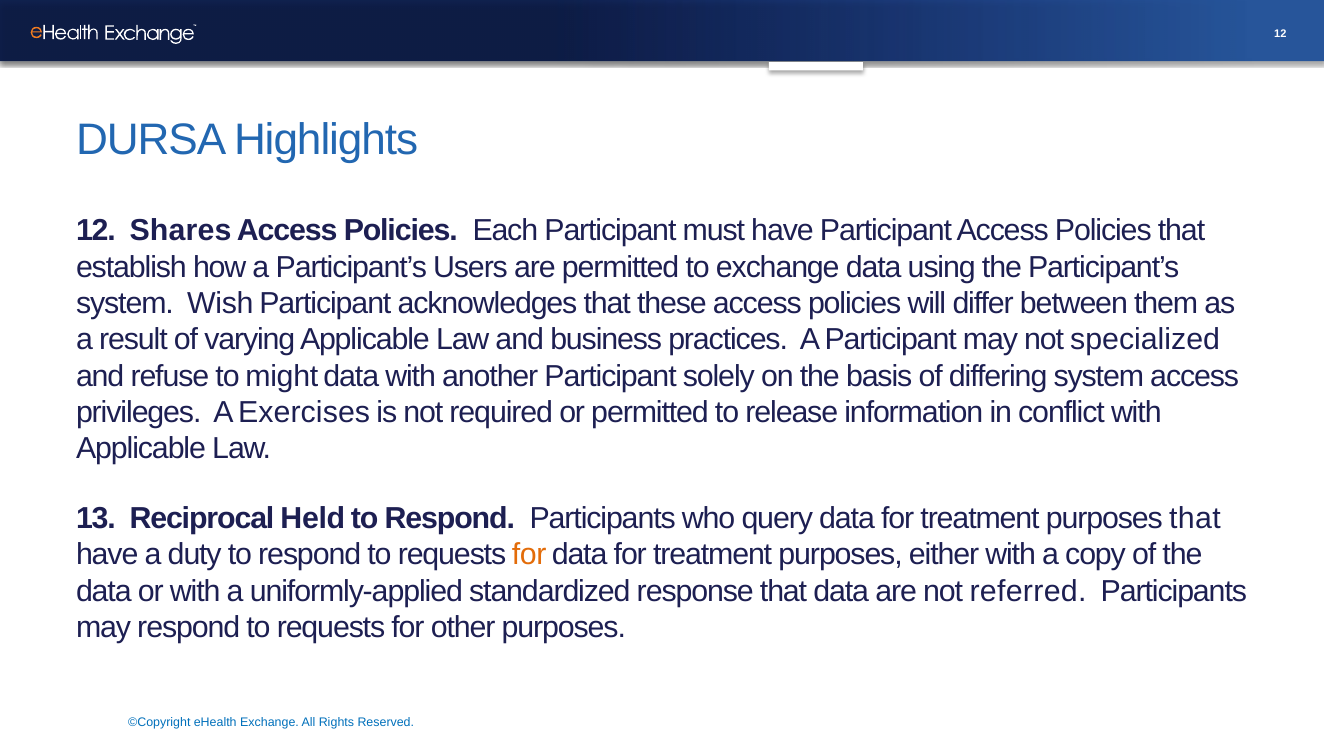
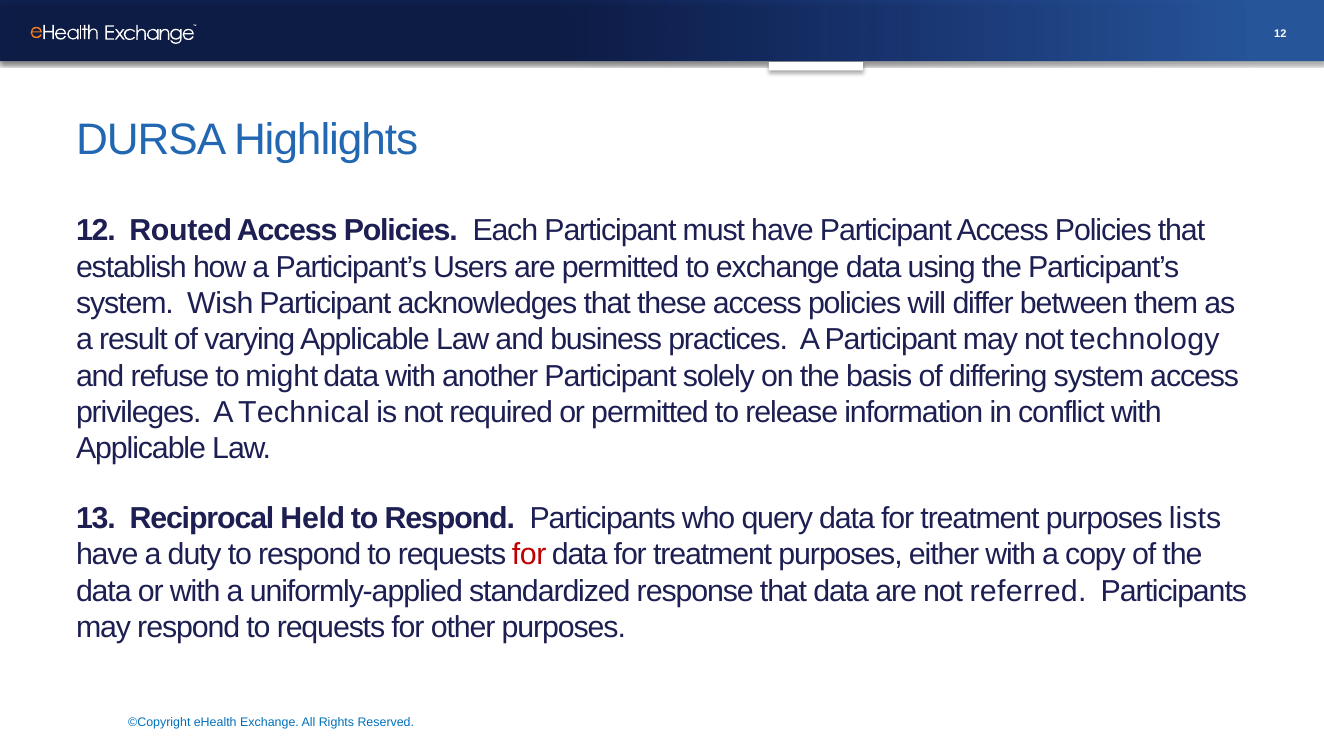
Shares: Shares -> Routed (181, 231)
specialized: specialized -> technology (1145, 340)
Exercises: Exercises -> Technical (304, 413)
purposes that: that -> lists (1195, 519)
for colour: orange -> red (529, 555)
